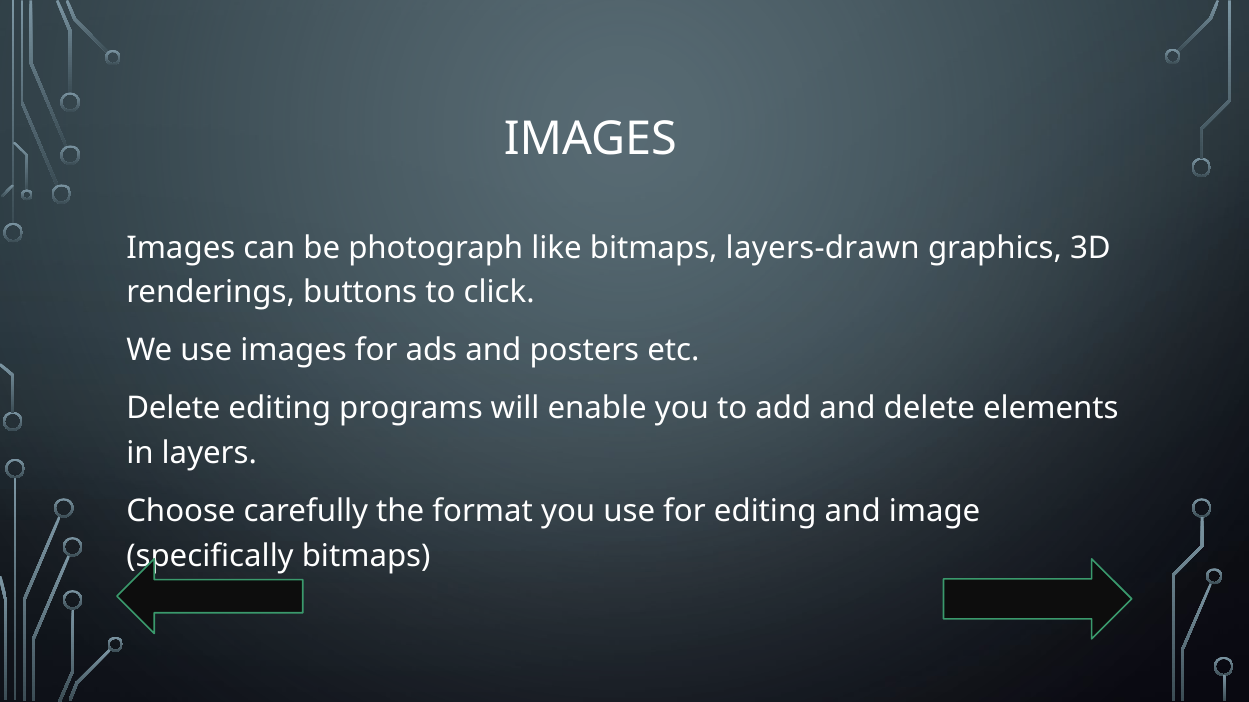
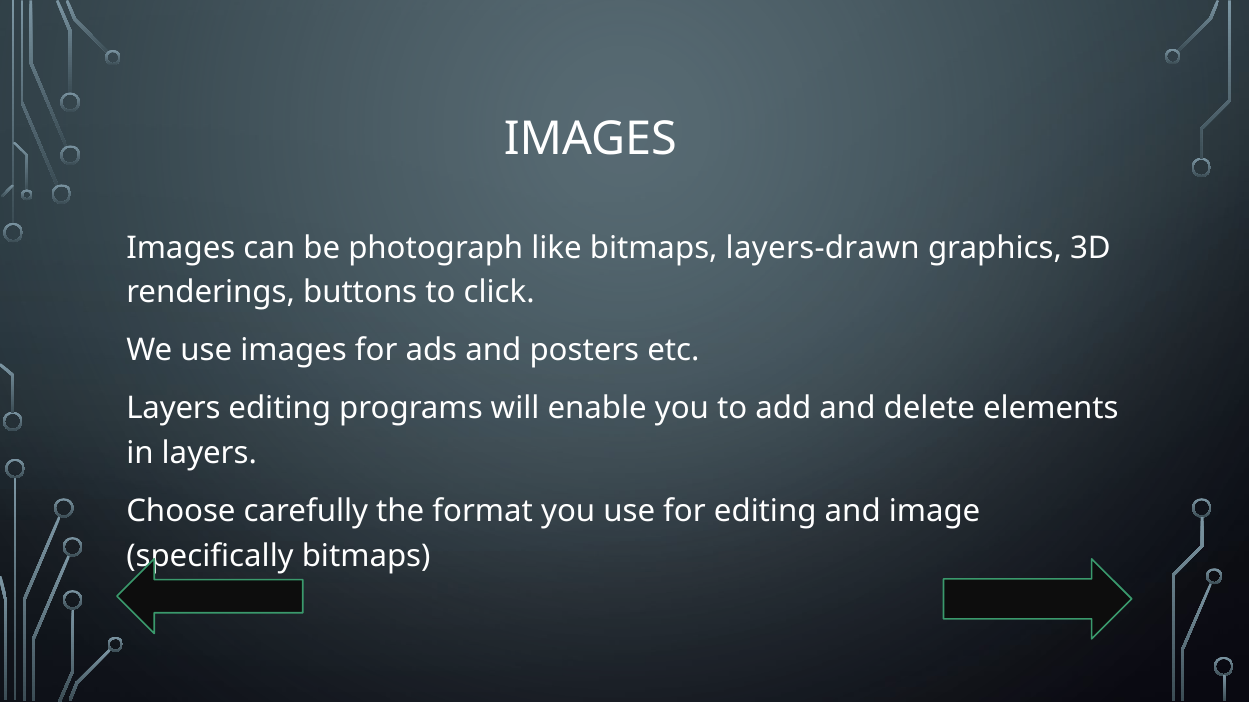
Delete: Delete -> Layers (173, 409)
